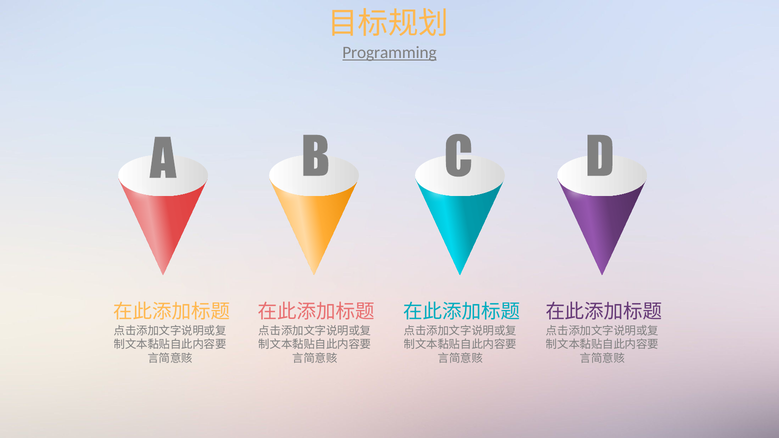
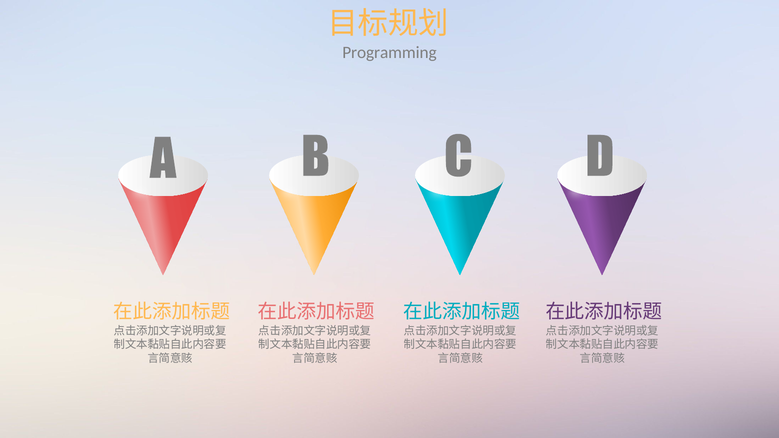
Programming underline: present -> none (389, 53)
